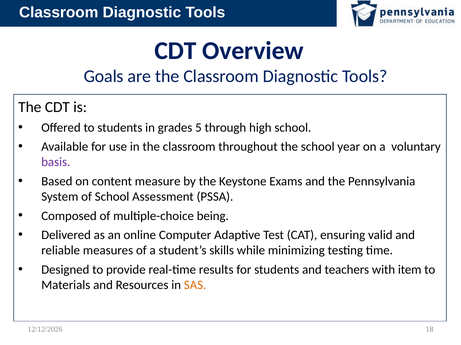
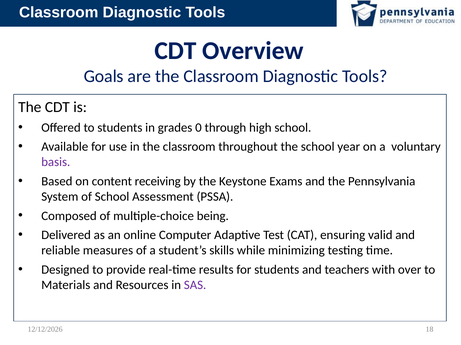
5: 5 -> 0 (198, 128)
measure: measure -> receiving (158, 182)
item: item -> over (410, 270)
SAS colour: orange -> purple (195, 286)
